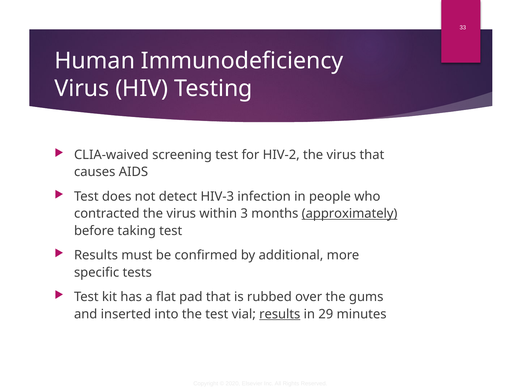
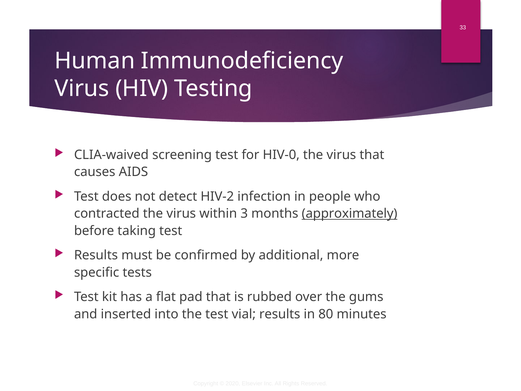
HIV-2: HIV-2 -> HIV-0 (281, 155)
HIV-3: HIV-3 -> HIV-2 (217, 196)
results underline: present -> none (280, 314)
29: 29 -> 80 (326, 314)
